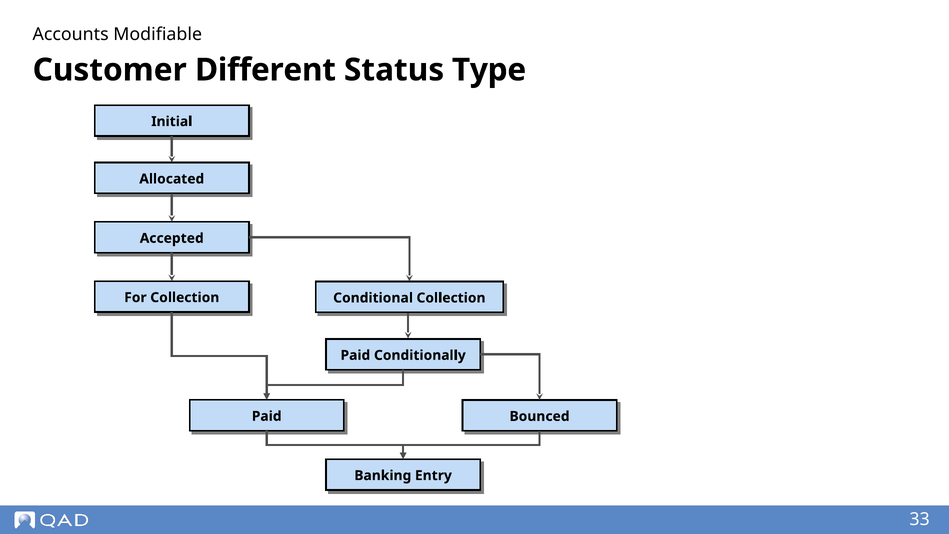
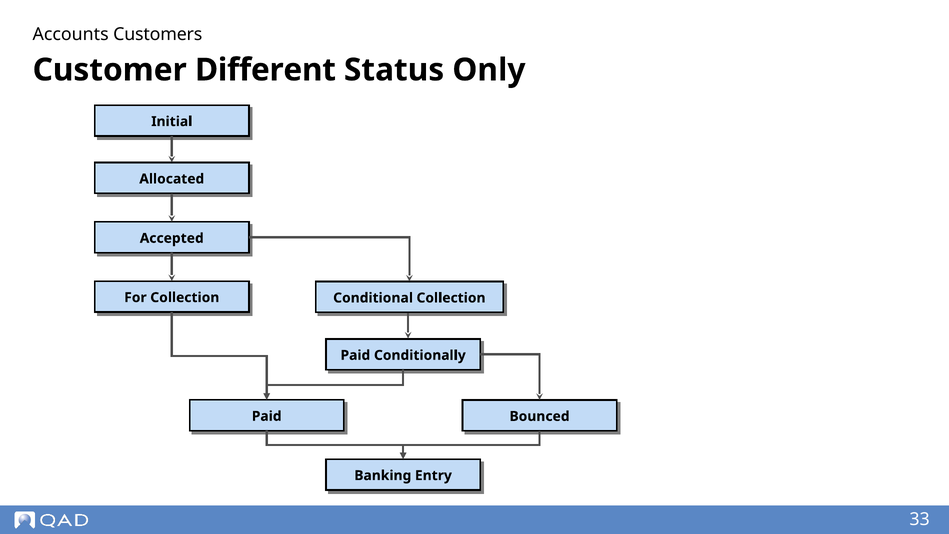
Modifiable: Modifiable -> Customers (158, 34)
Type: Type -> Only (489, 70)
